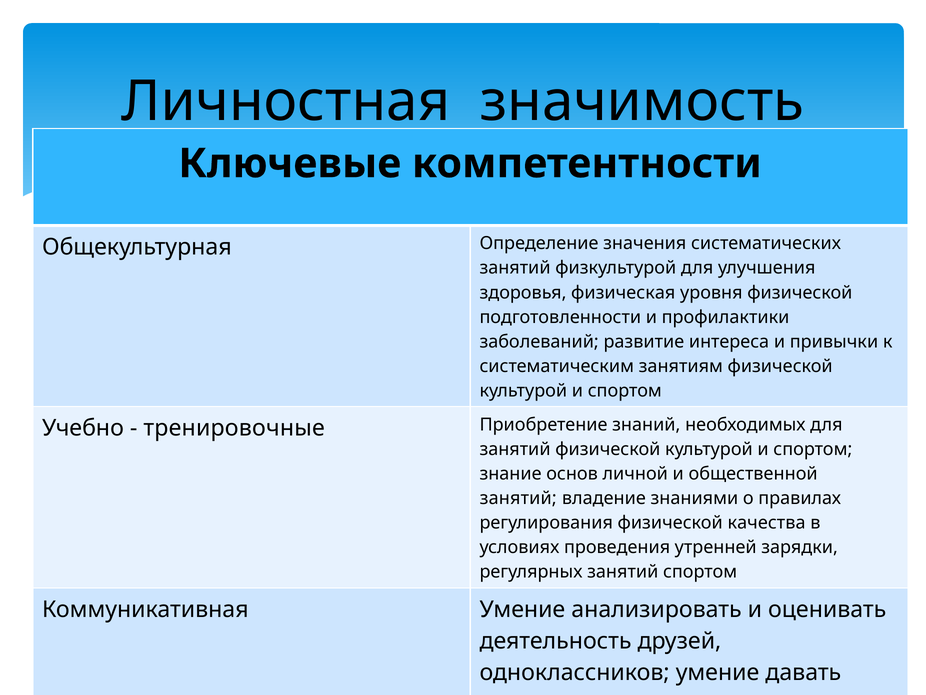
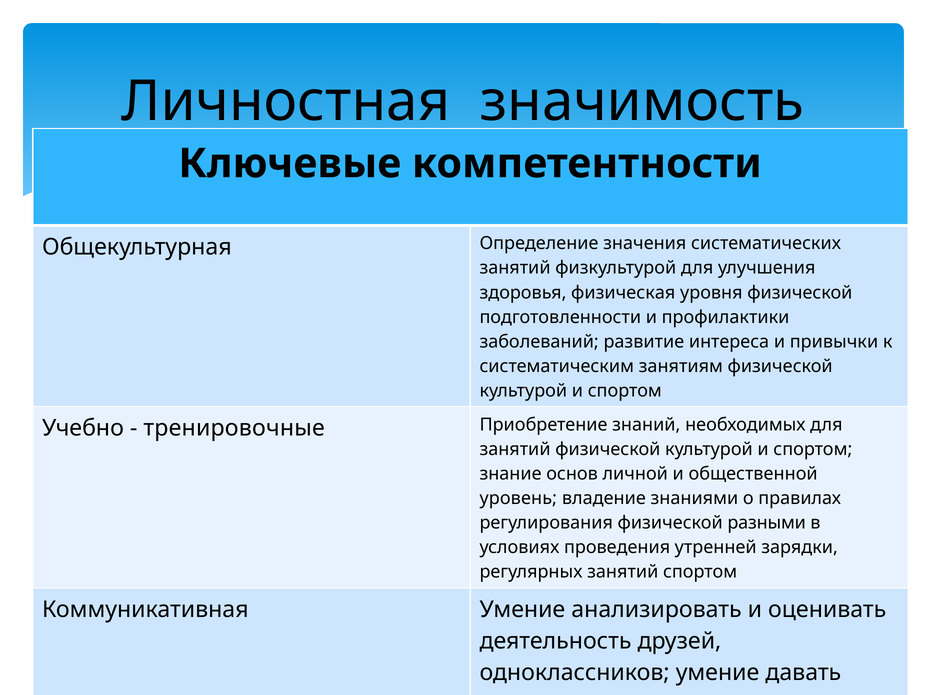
занятий: занятий -> уровень (518, 498)
качества: качества -> разными (767, 522)
